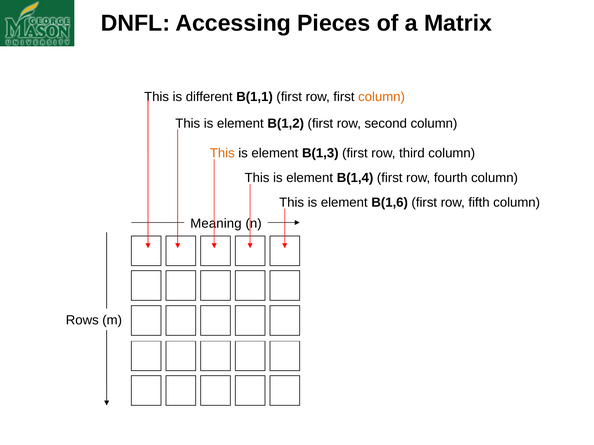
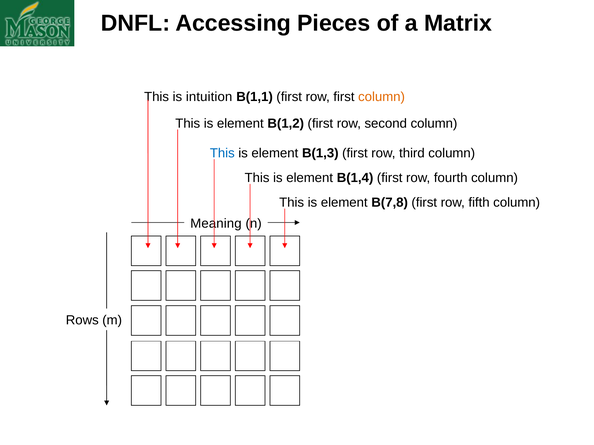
different: different -> intuition (209, 97)
This colour: orange -> blue (222, 153)
B(1,6: B(1,6 -> B(7,8 (390, 203)
